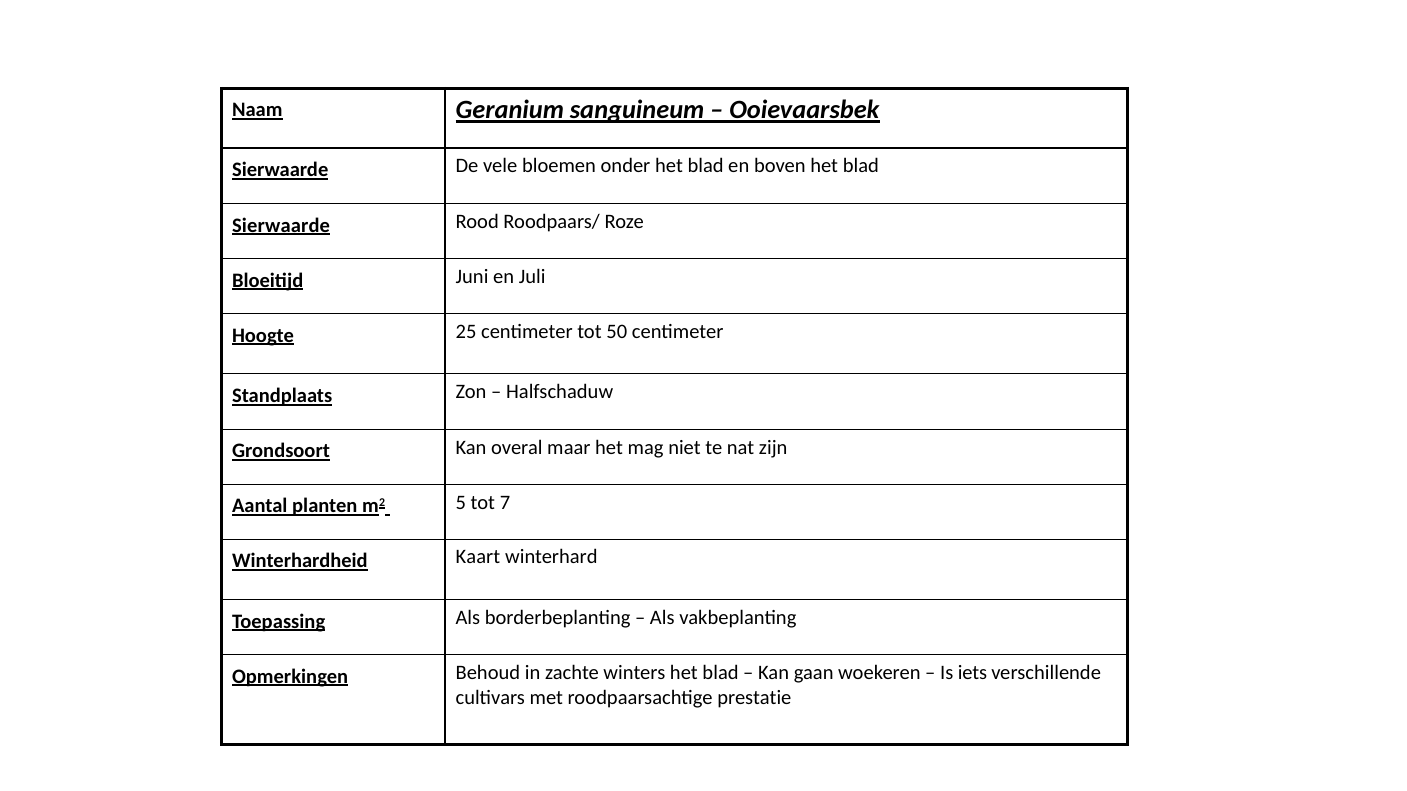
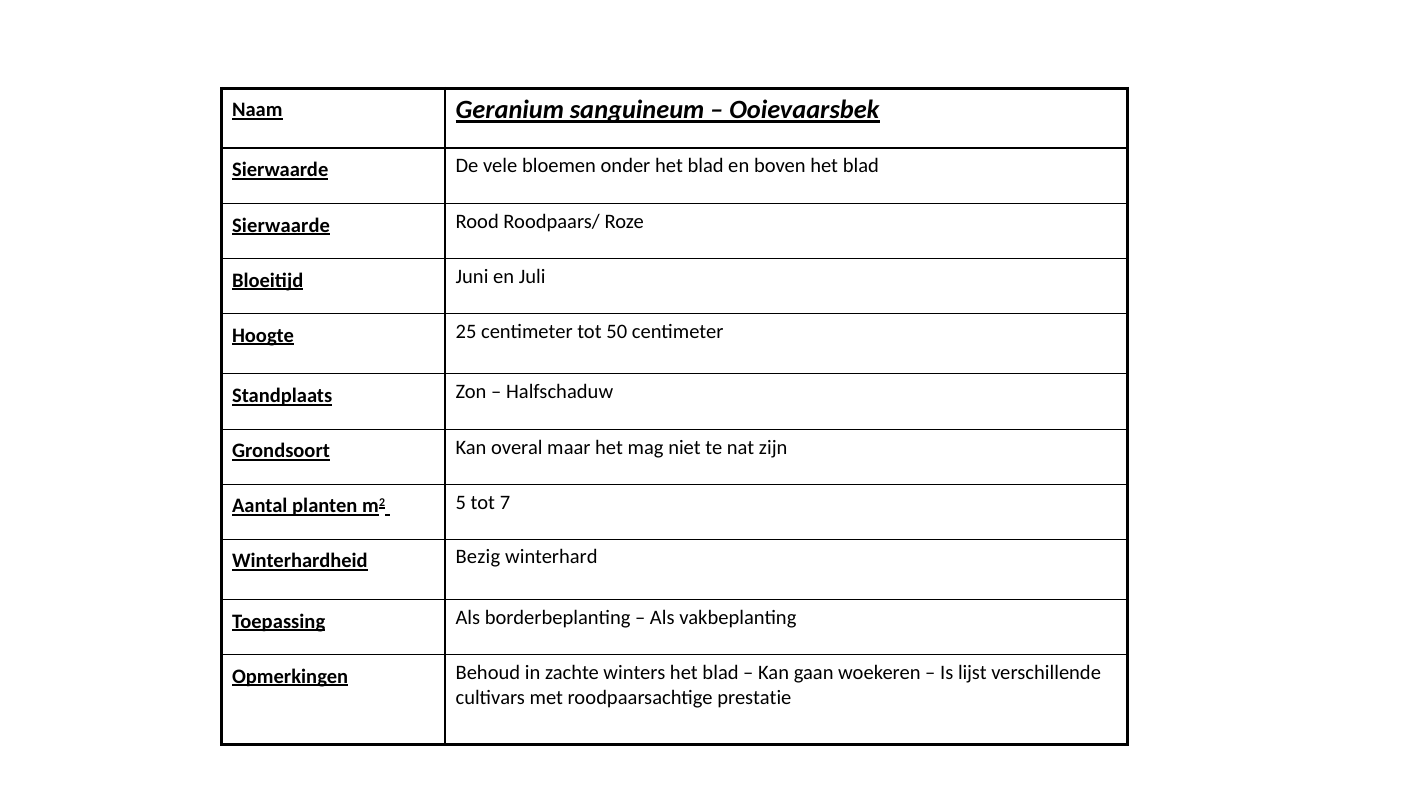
Kaart: Kaart -> Bezig (478, 558)
iets: iets -> lijst (972, 673)
